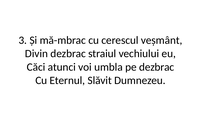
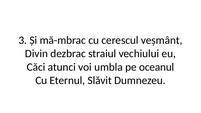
pe dezbrac: dezbrac -> oceanul (157, 67)
